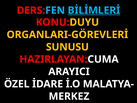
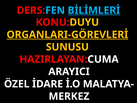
ORGANLARI-GÖREVLERİ underline: none -> present (67, 35)
